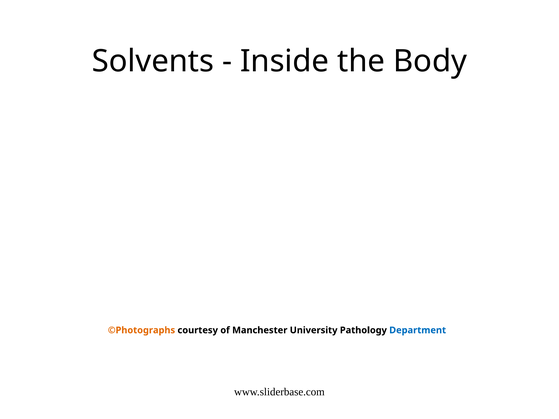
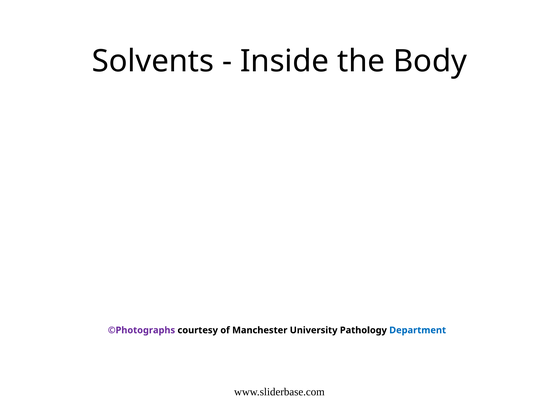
©Photographs colour: orange -> purple (141, 330)
